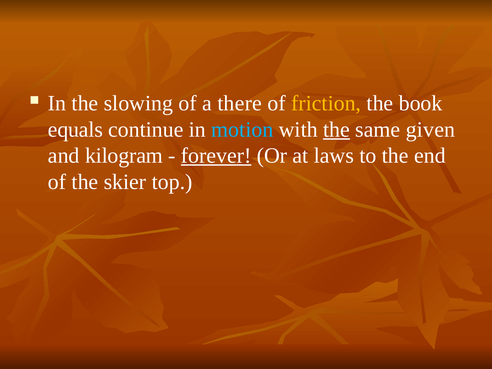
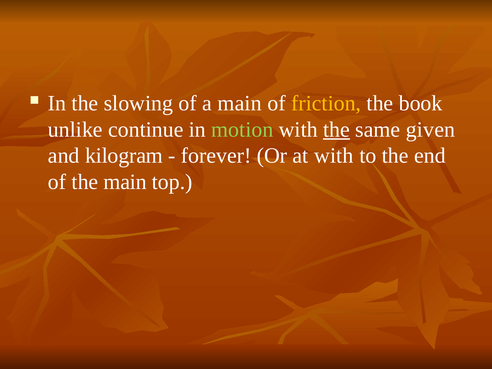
a there: there -> main (240, 103)
equals: equals -> unlike (75, 129)
motion colour: light blue -> light green (242, 129)
forever underline: present -> none (216, 156)
at laws: laws -> with (334, 156)
the skier: skier -> main (125, 182)
